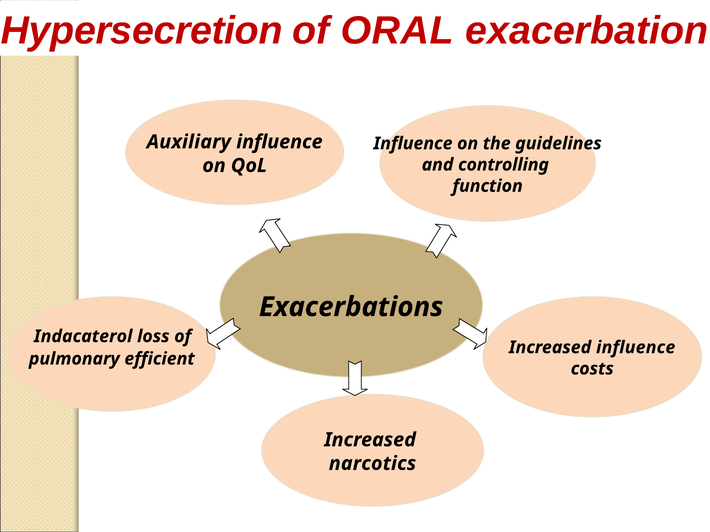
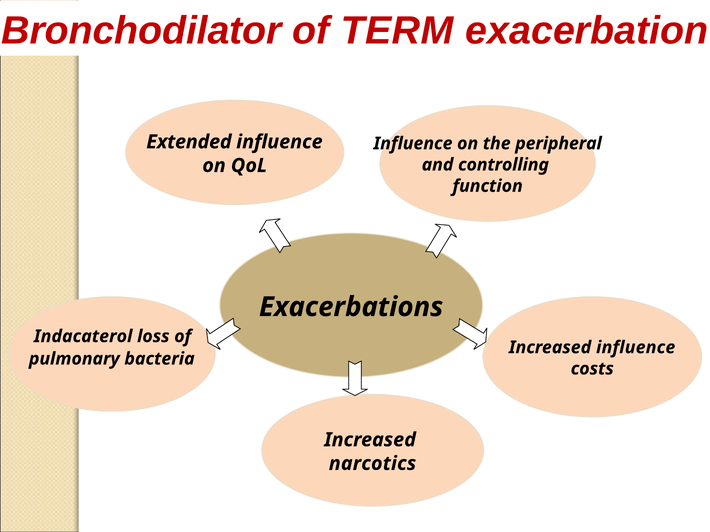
Hypersecretion: Hypersecretion -> Bronchodilator (142, 31)
ORAL: ORAL -> TERM (397, 31)
Auxiliary: Auxiliary -> Extended (189, 142)
guidelines: guidelines -> peripheral (559, 144)
efficient: efficient -> bacteria (159, 359)
